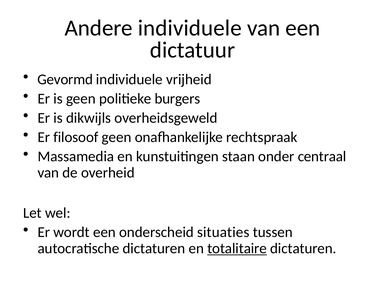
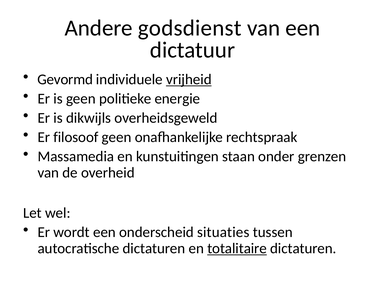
Andere individuele: individuele -> godsdienst (190, 28)
vrijheid underline: none -> present (189, 79)
burgers: burgers -> energie (177, 99)
centraal: centraal -> grenzen (322, 156)
